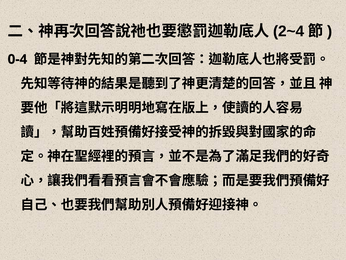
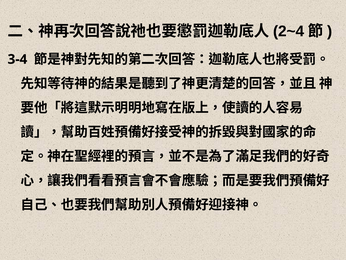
0-4: 0-4 -> 3-4 (17, 59)
